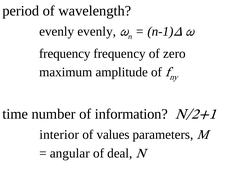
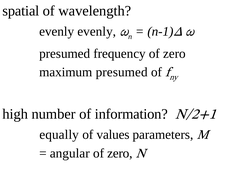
period: period -> spatial (21, 11)
frequency: frequency -> presumed (65, 54)
maximum amplitude: amplitude -> presumed (122, 72)
time: time -> high (15, 114)
interior: interior -> equally (59, 135)
deal: deal -> zero (120, 153)
